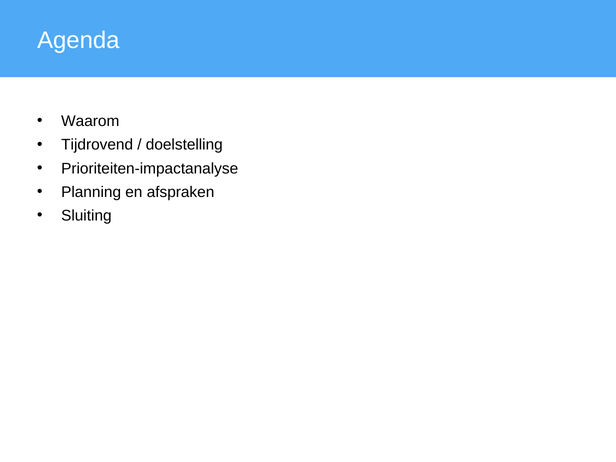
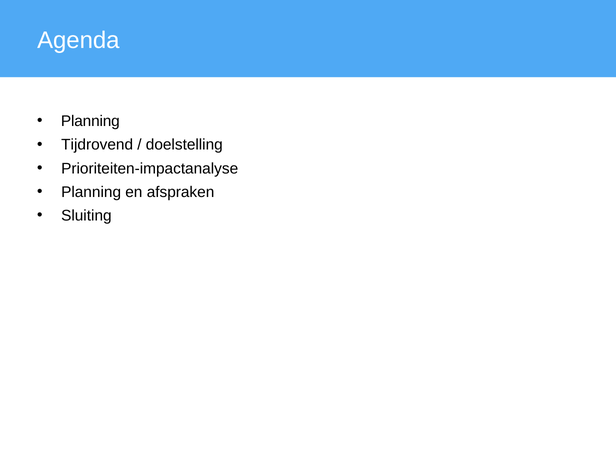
Waarom: Waarom -> Planning (90, 121)
